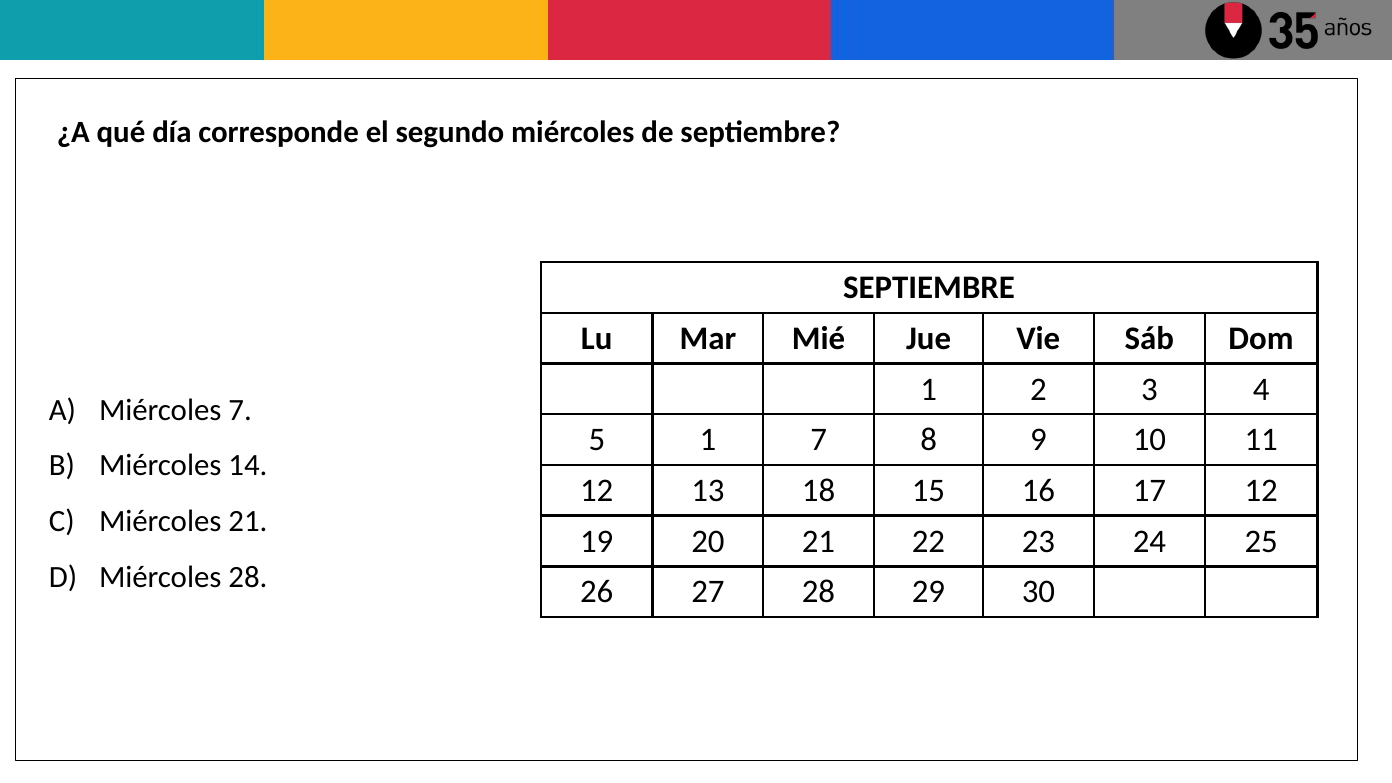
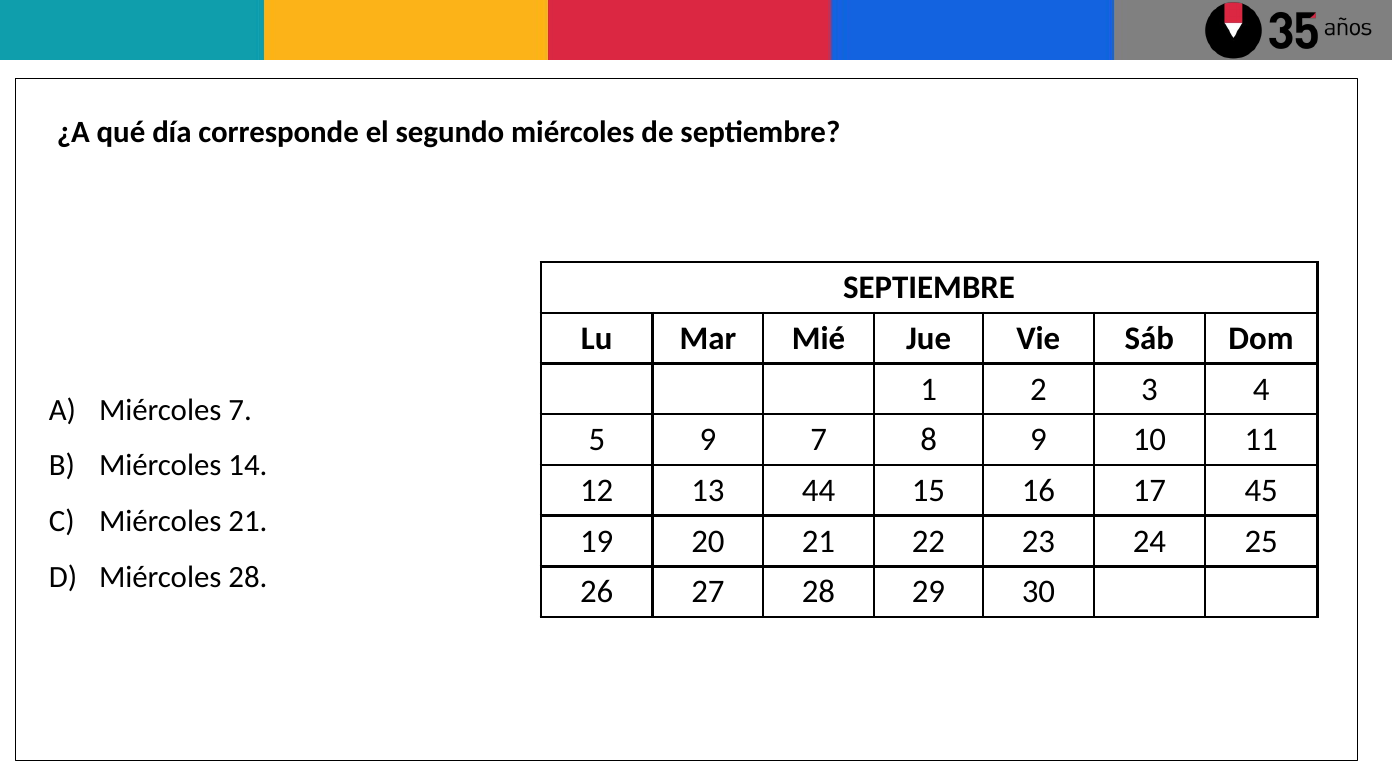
5 1: 1 -> 9 (708, 440)
18: 18 -> 44 (819, 491)
17 12: 12 -> 45 (1261, 491)
